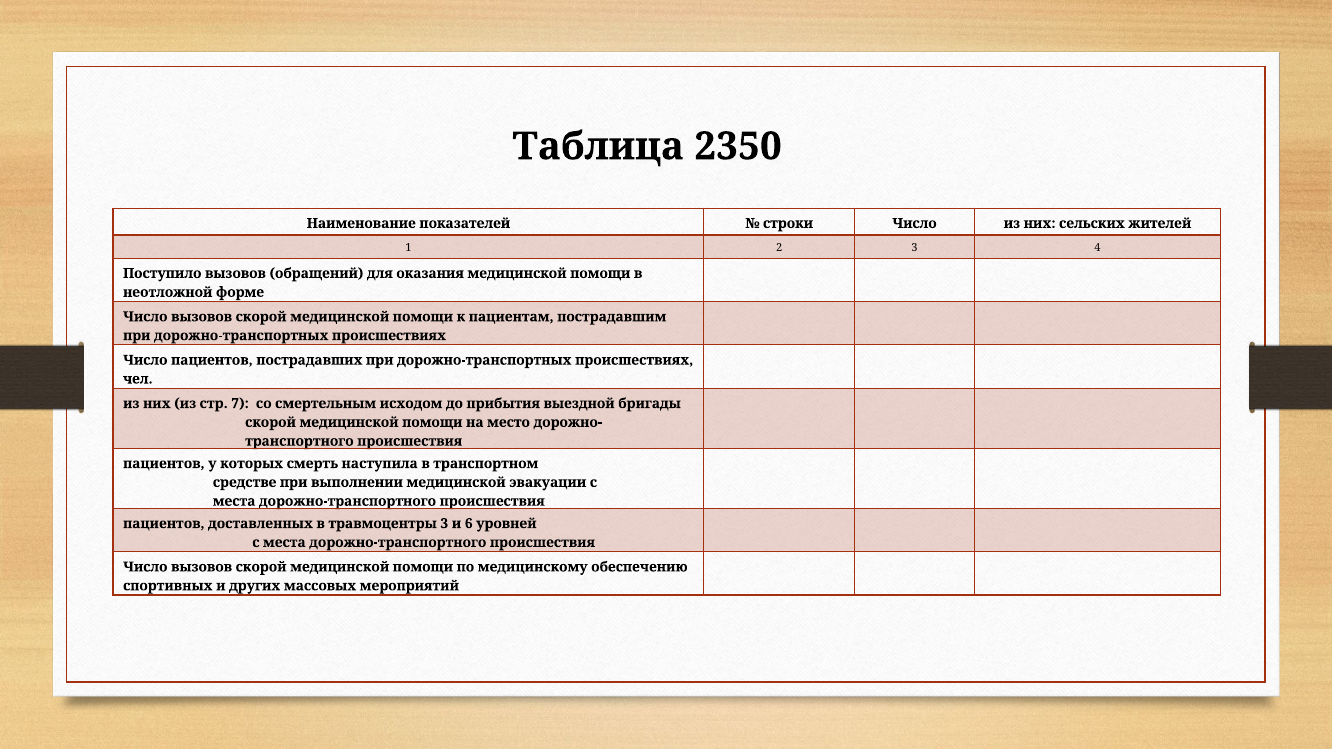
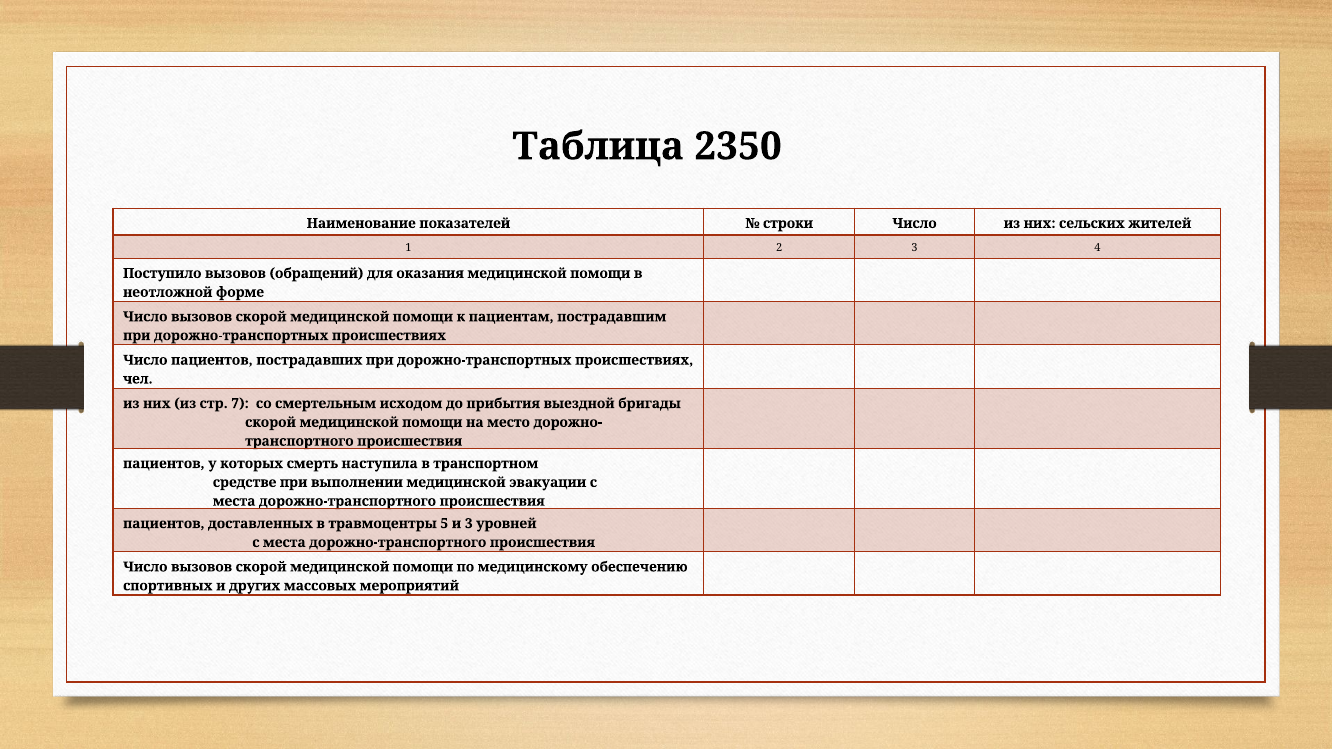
травмоцентры 3: 3 -> 5 (444, 524)
и 6: 6 -> 3 (469, 524)
